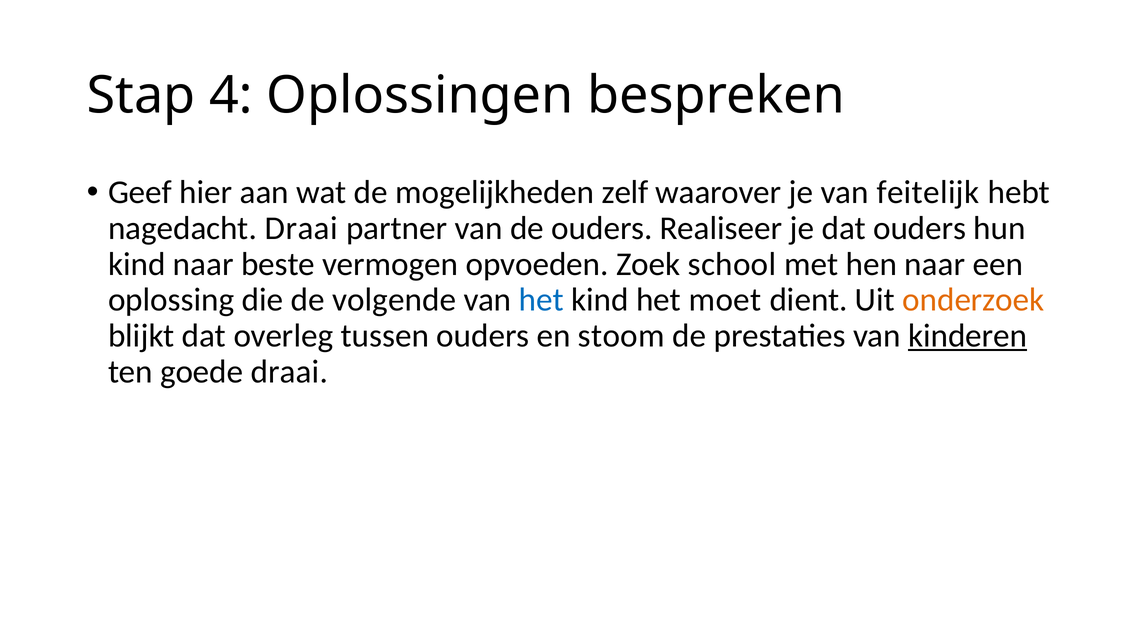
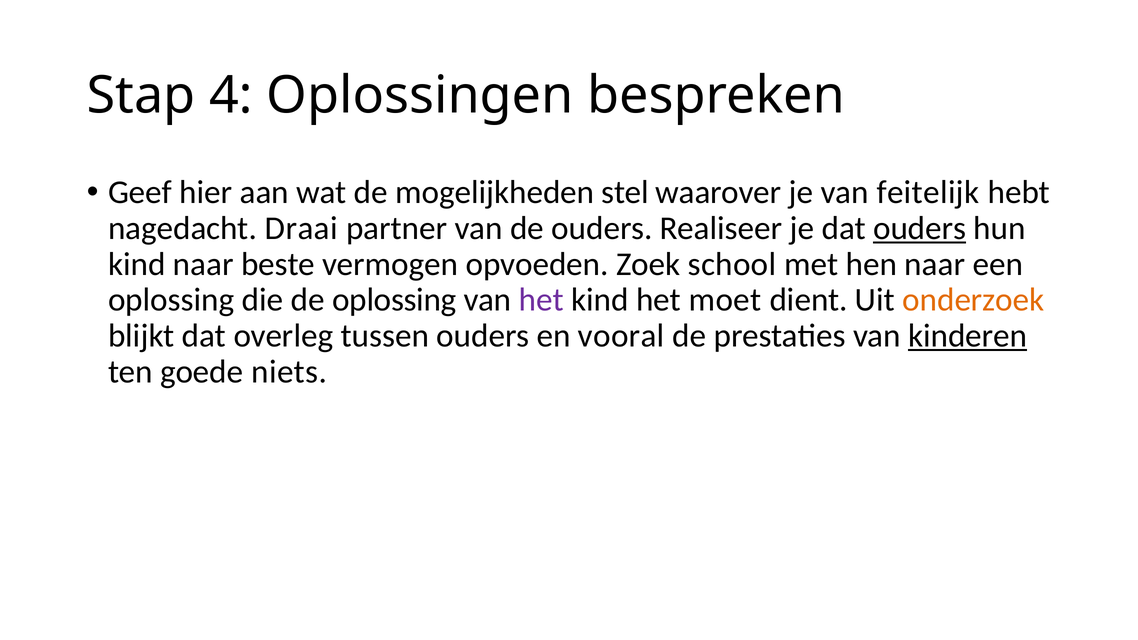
zelf: zelf -> stel (625, 192)
ouders underline: none -> present (920, 228)
de volgende: volgende -> oplossing (394, 300)
het colour: blue -> purple (541, 300)
stoom: stoom -> vooral (621, 336)
goede draai: draai -> niets (289, 372)
